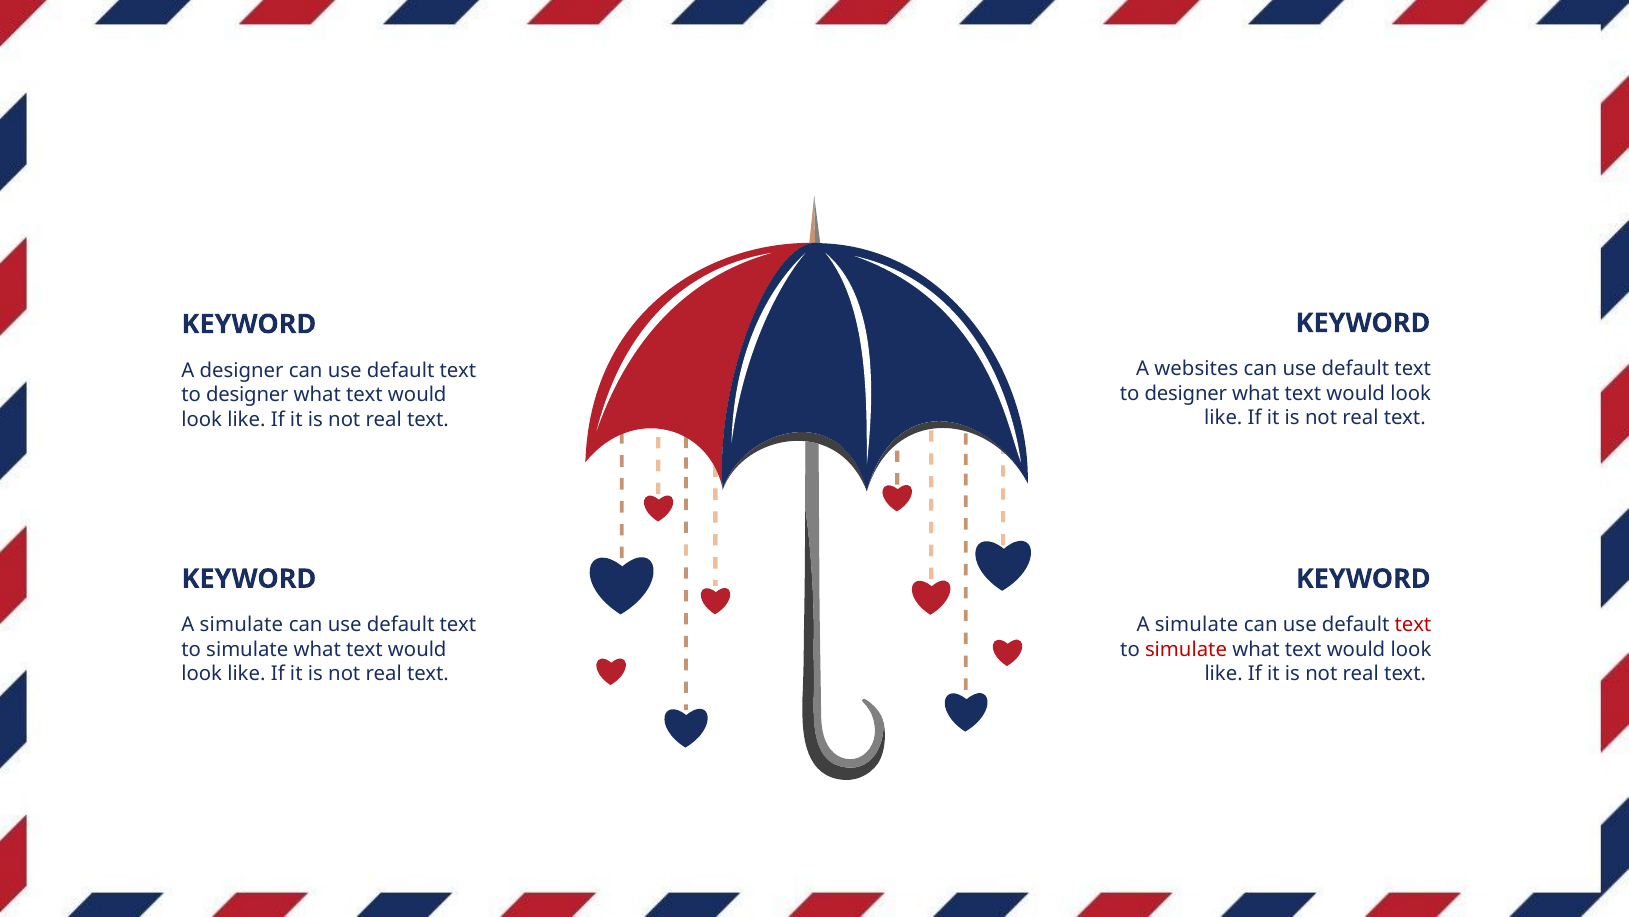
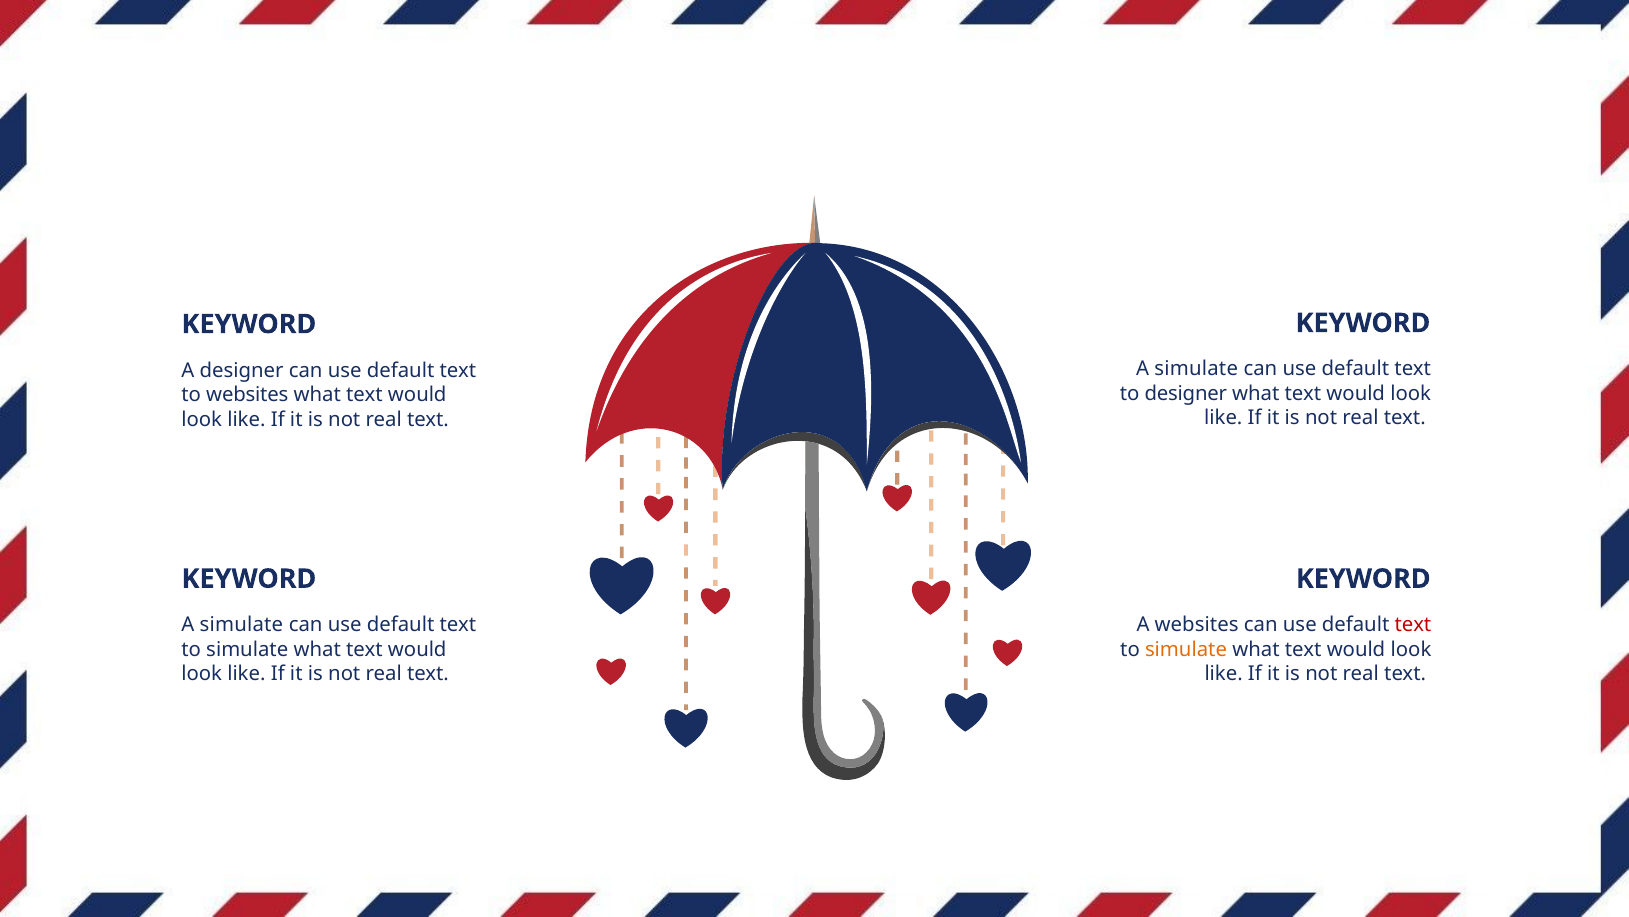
websites: websites -> simulate (1196, 369)
designer: designer -> websites (247, 395)
simulate: simulate -> websites (1197, 625)
simulate colour: red -> orange (1186, 649)
